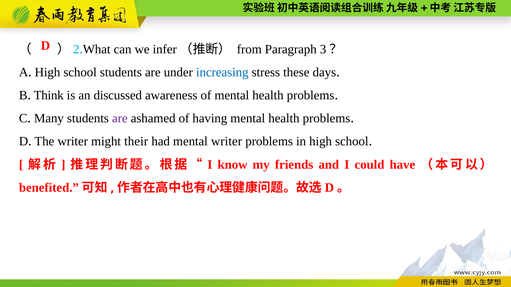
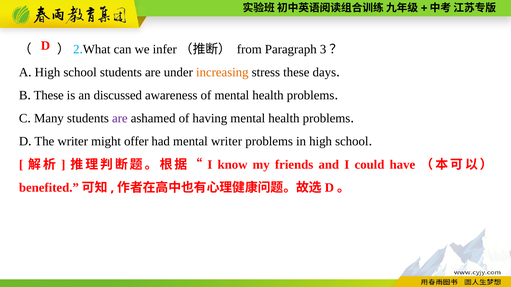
increasing colour: blue -> orange (222, 72)
Think: Think -> These (49, 95)
their: their -> offer (136, 141)
